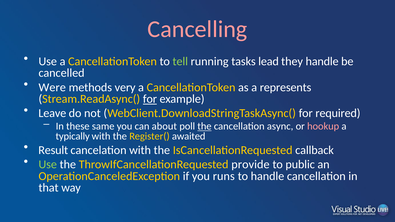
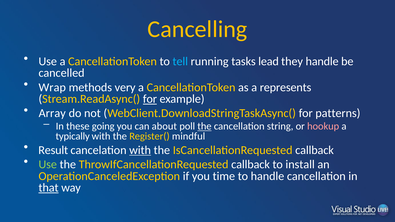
Cancelling colour: pink -> yellow (197, 29)
tell colour: light green -> light blue (180, 61)
Were: Were -> Wrap (52, 87)
Leave: Leave -> Array (52, 113)
required: required -> patterns (338, 113)
same: same -> going (103, 126)
async: async -> string (280, 126)
awaited: awaited -> mindful (189, 136)
with underline: none -> present (140, 150)
ThrowIfCancellationRequested provide: provide -> callback (251, 165)
public: public -> install (300, 165)
runs: runs -> time (224, 176)
that underline: none -> present (49, 188)
